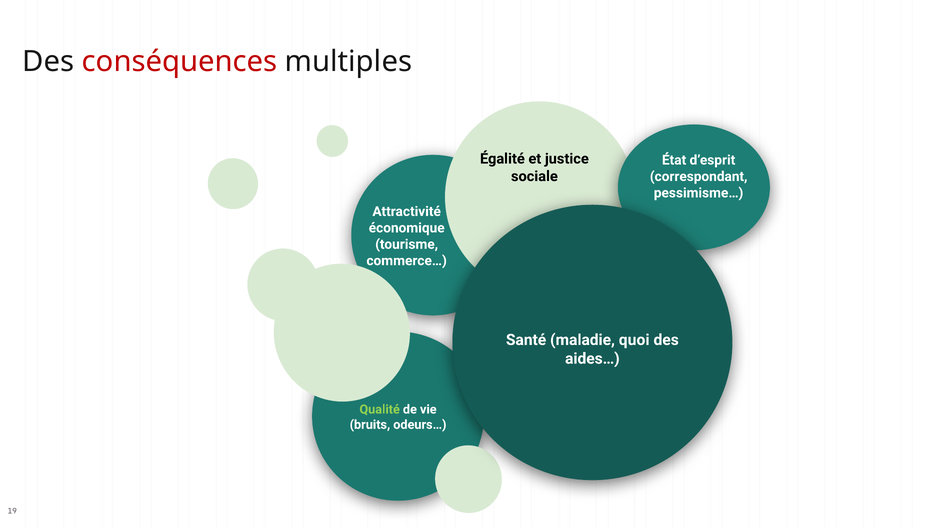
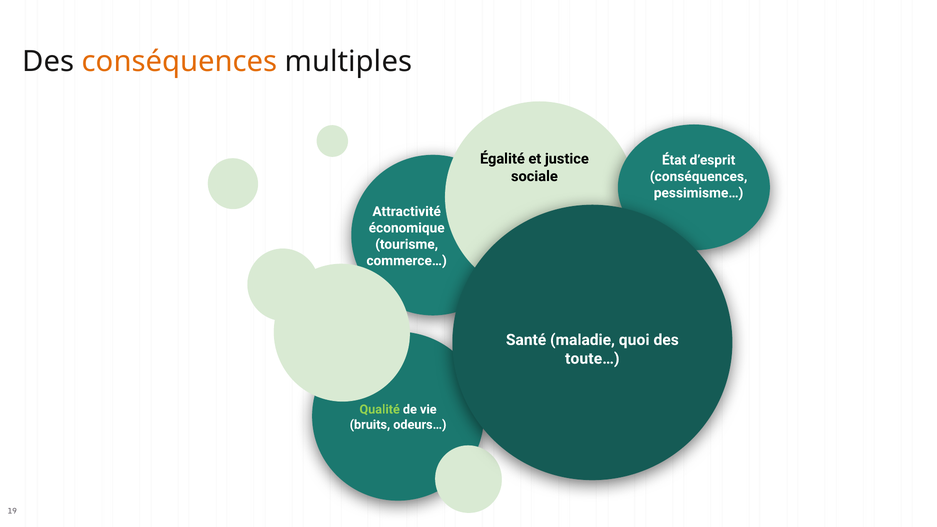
conséquences colour: red -> orange (180, 62)
correspondant: correspondant -> conséquences (699, 176)
aides…: aides… -> toute… (592, 359)
